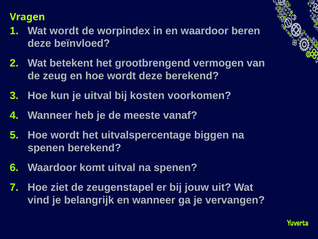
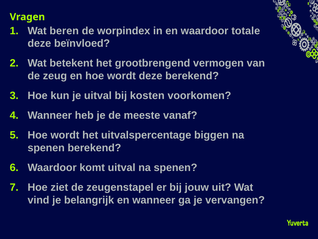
Wat wordt: wordt -> beren (64, 31)
beren: beren -> totale (246, 31)
